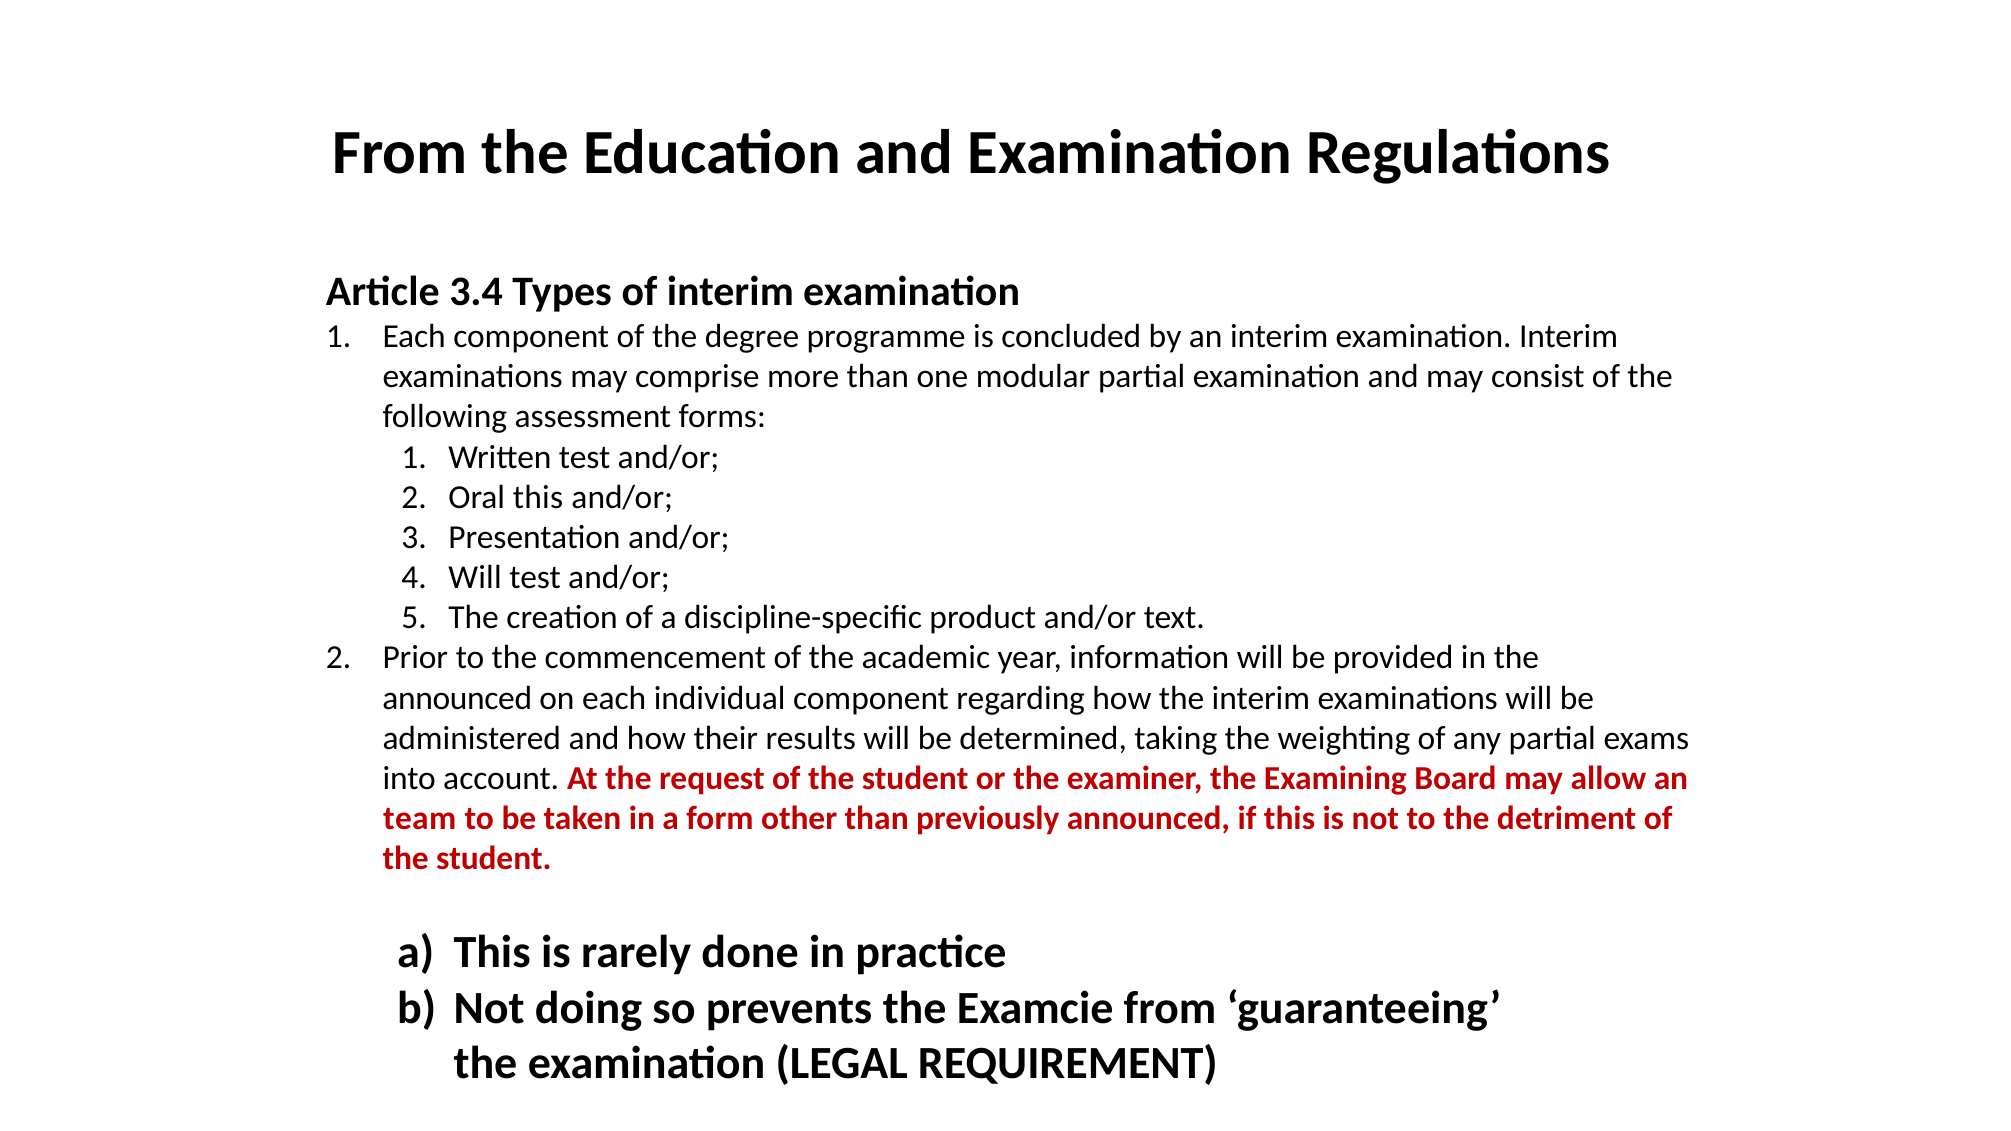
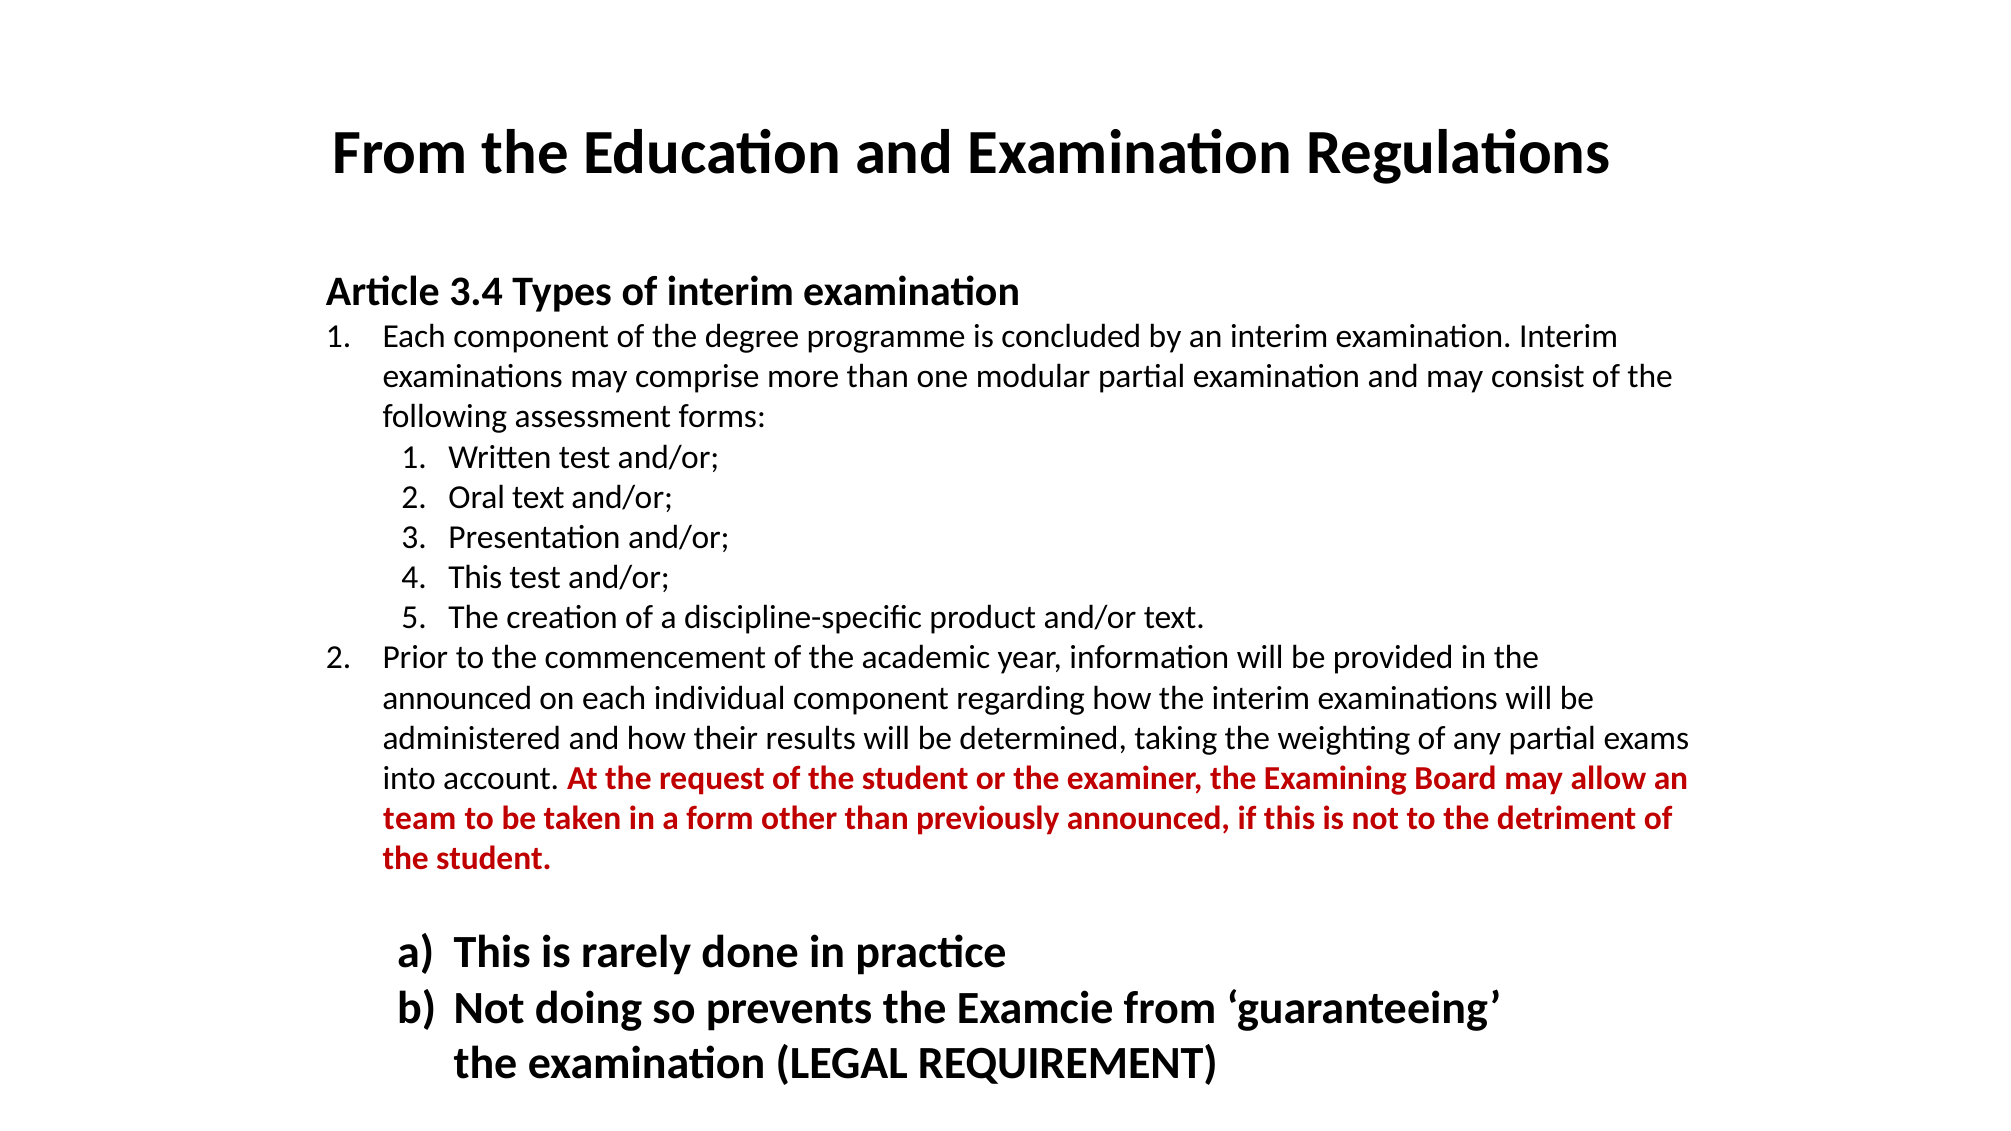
Oral this: this -> text (538, 497)
Will: Will -> This (475, 578)
